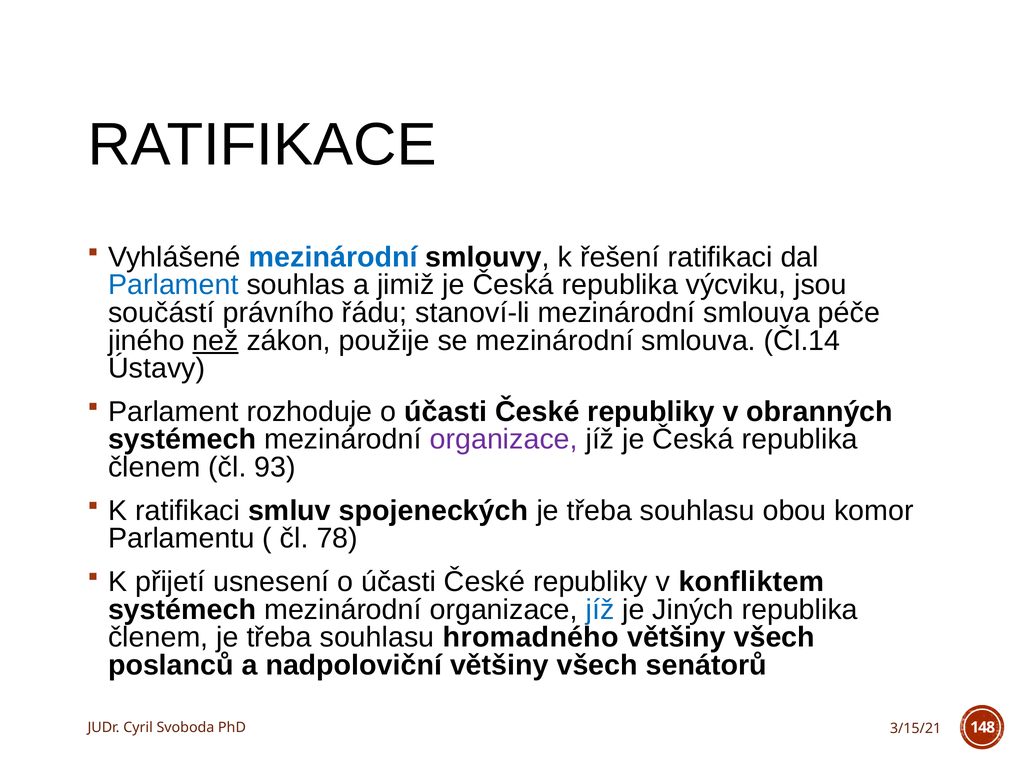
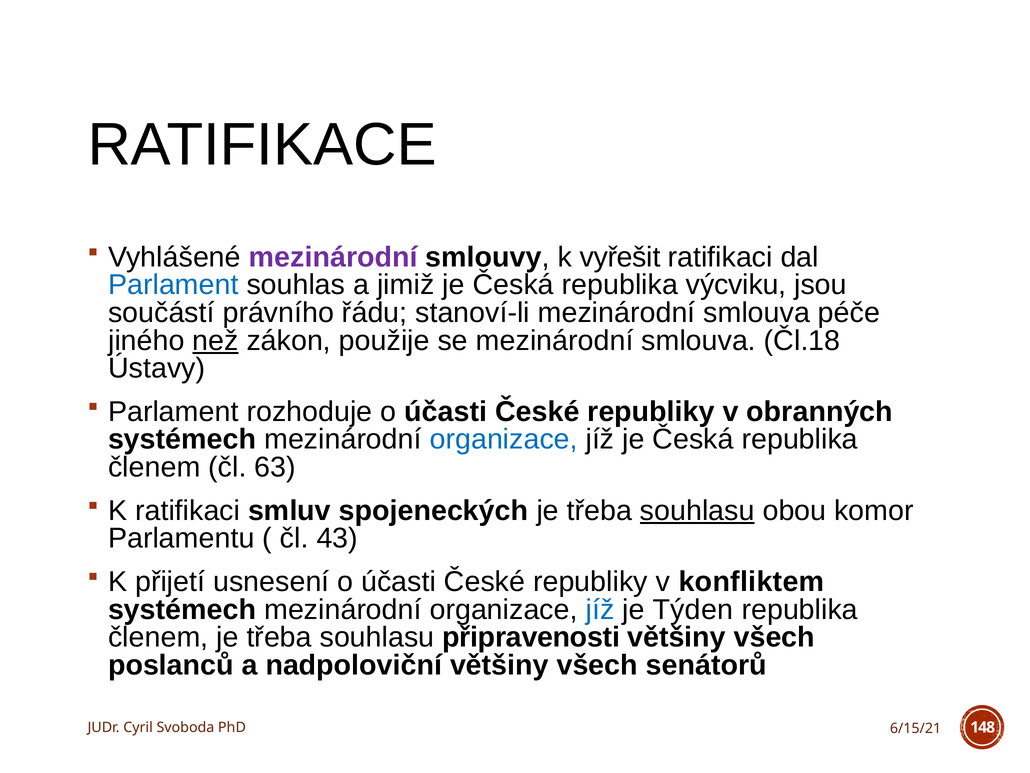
mezinárodní colour: blue -> purple (333, 257)
řešení: řešení -> vyřešit (620, 257)
Čl.14: Čl.14 -> Čl.18 (802, 340)
organizace colour: purple -> blue (504, 439)
93: 93 -> 63 (275, 467)
souhlasu underline: none -> present (697, 510)
78: 78 -> 43 (337, 538)
Jiných: Jiných -> Týden (693, 609)
hromadného: hromadného -> připravenosti (531, 637)
3/15/21: 3/15/21 -> 6/15/21 (916, 728)
